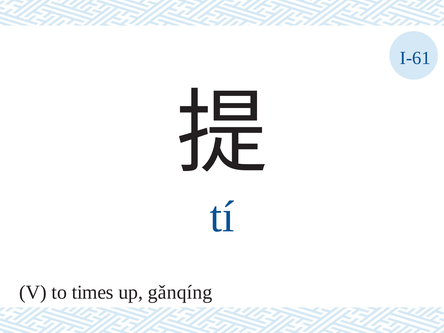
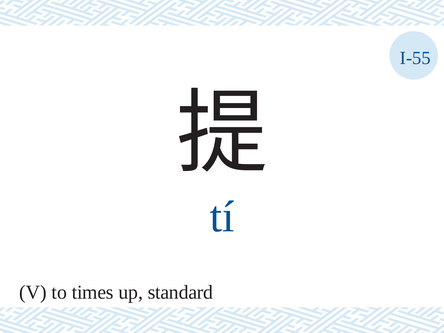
I-61: I-61 -> I-55 (415, 58)
gǎnqíng: gǎnqíng -> standard (180, 292)
